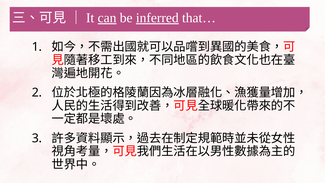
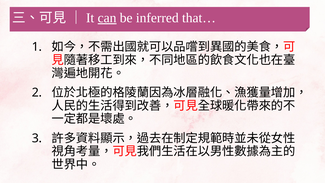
inferred underline: present -> none (157, 18)
